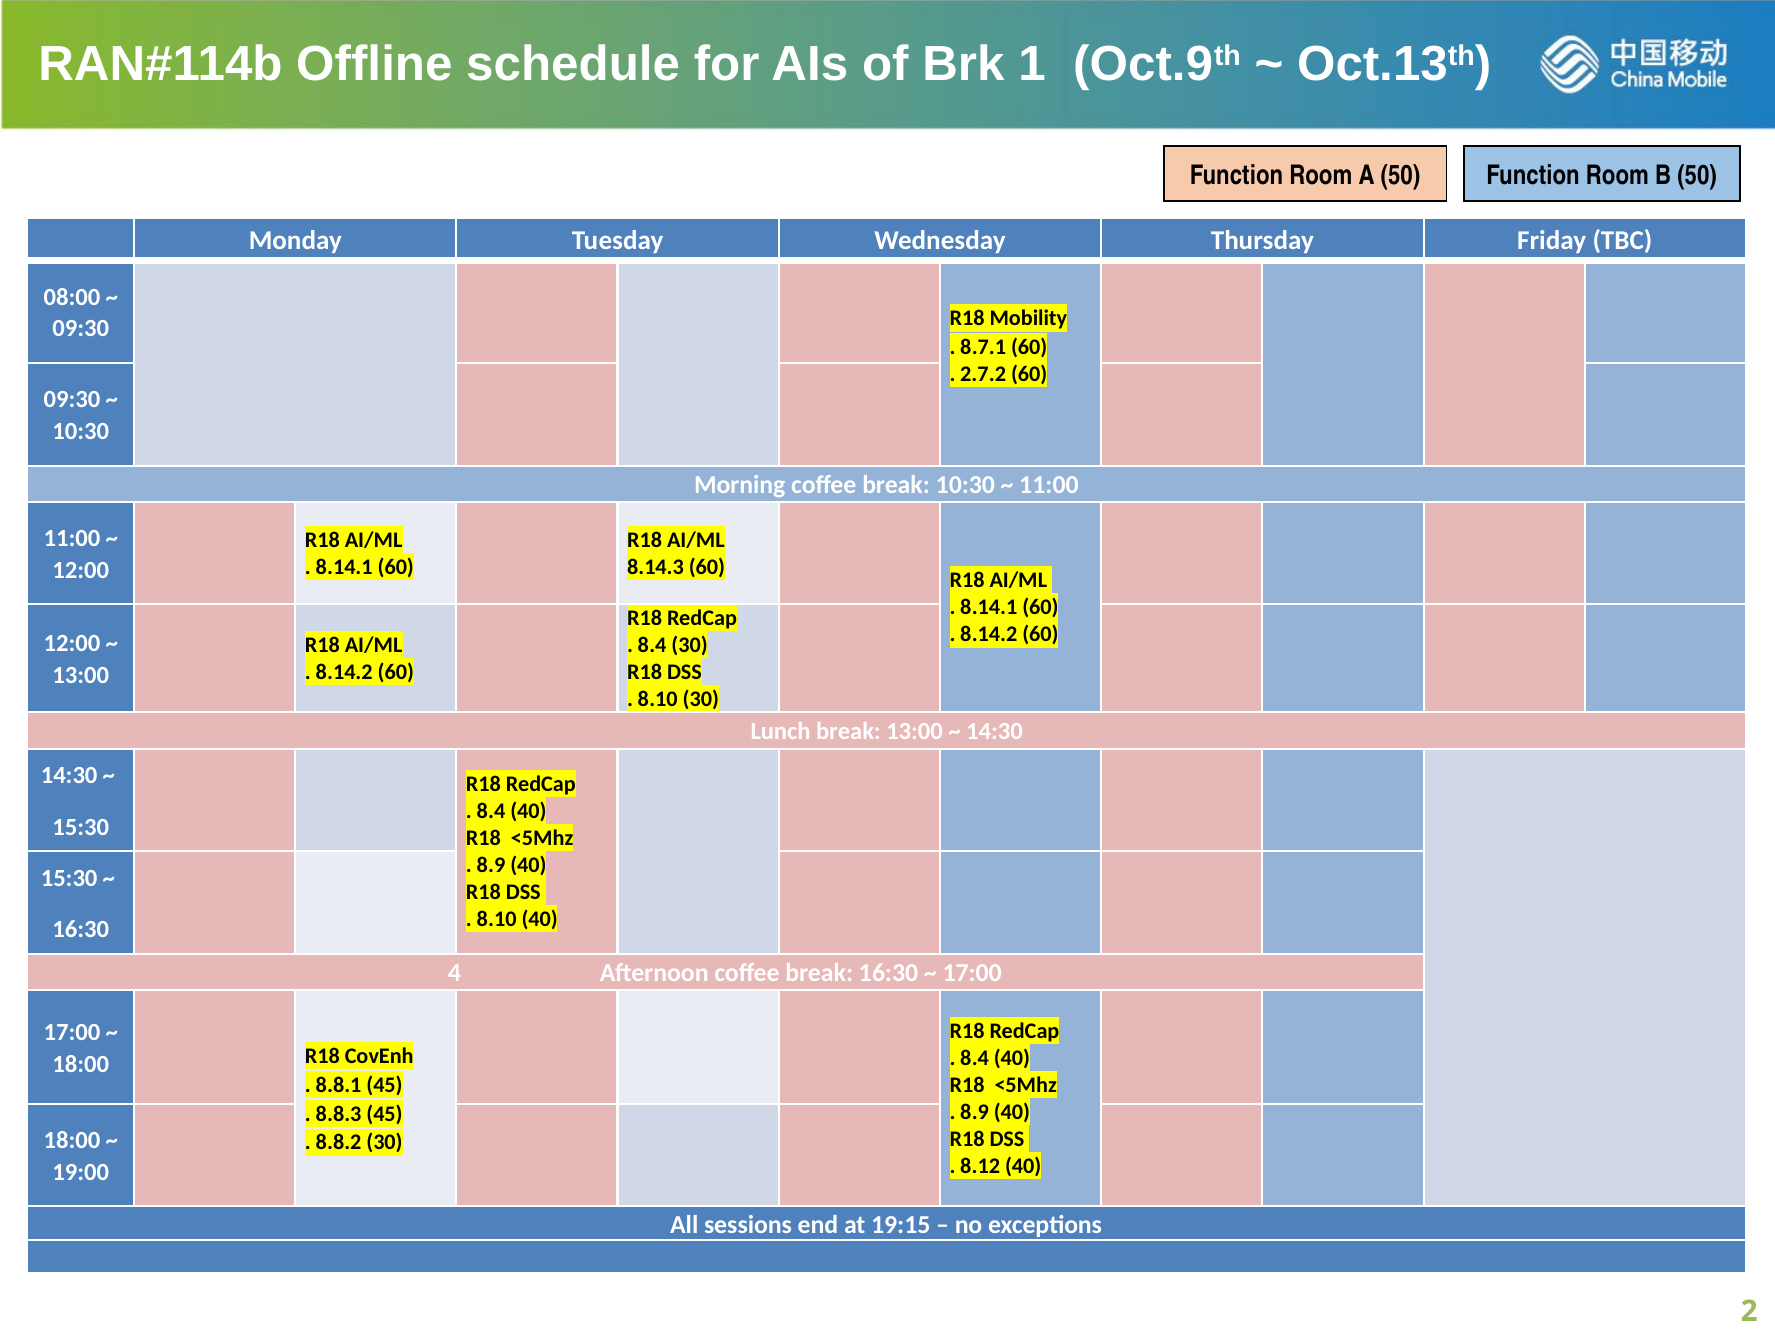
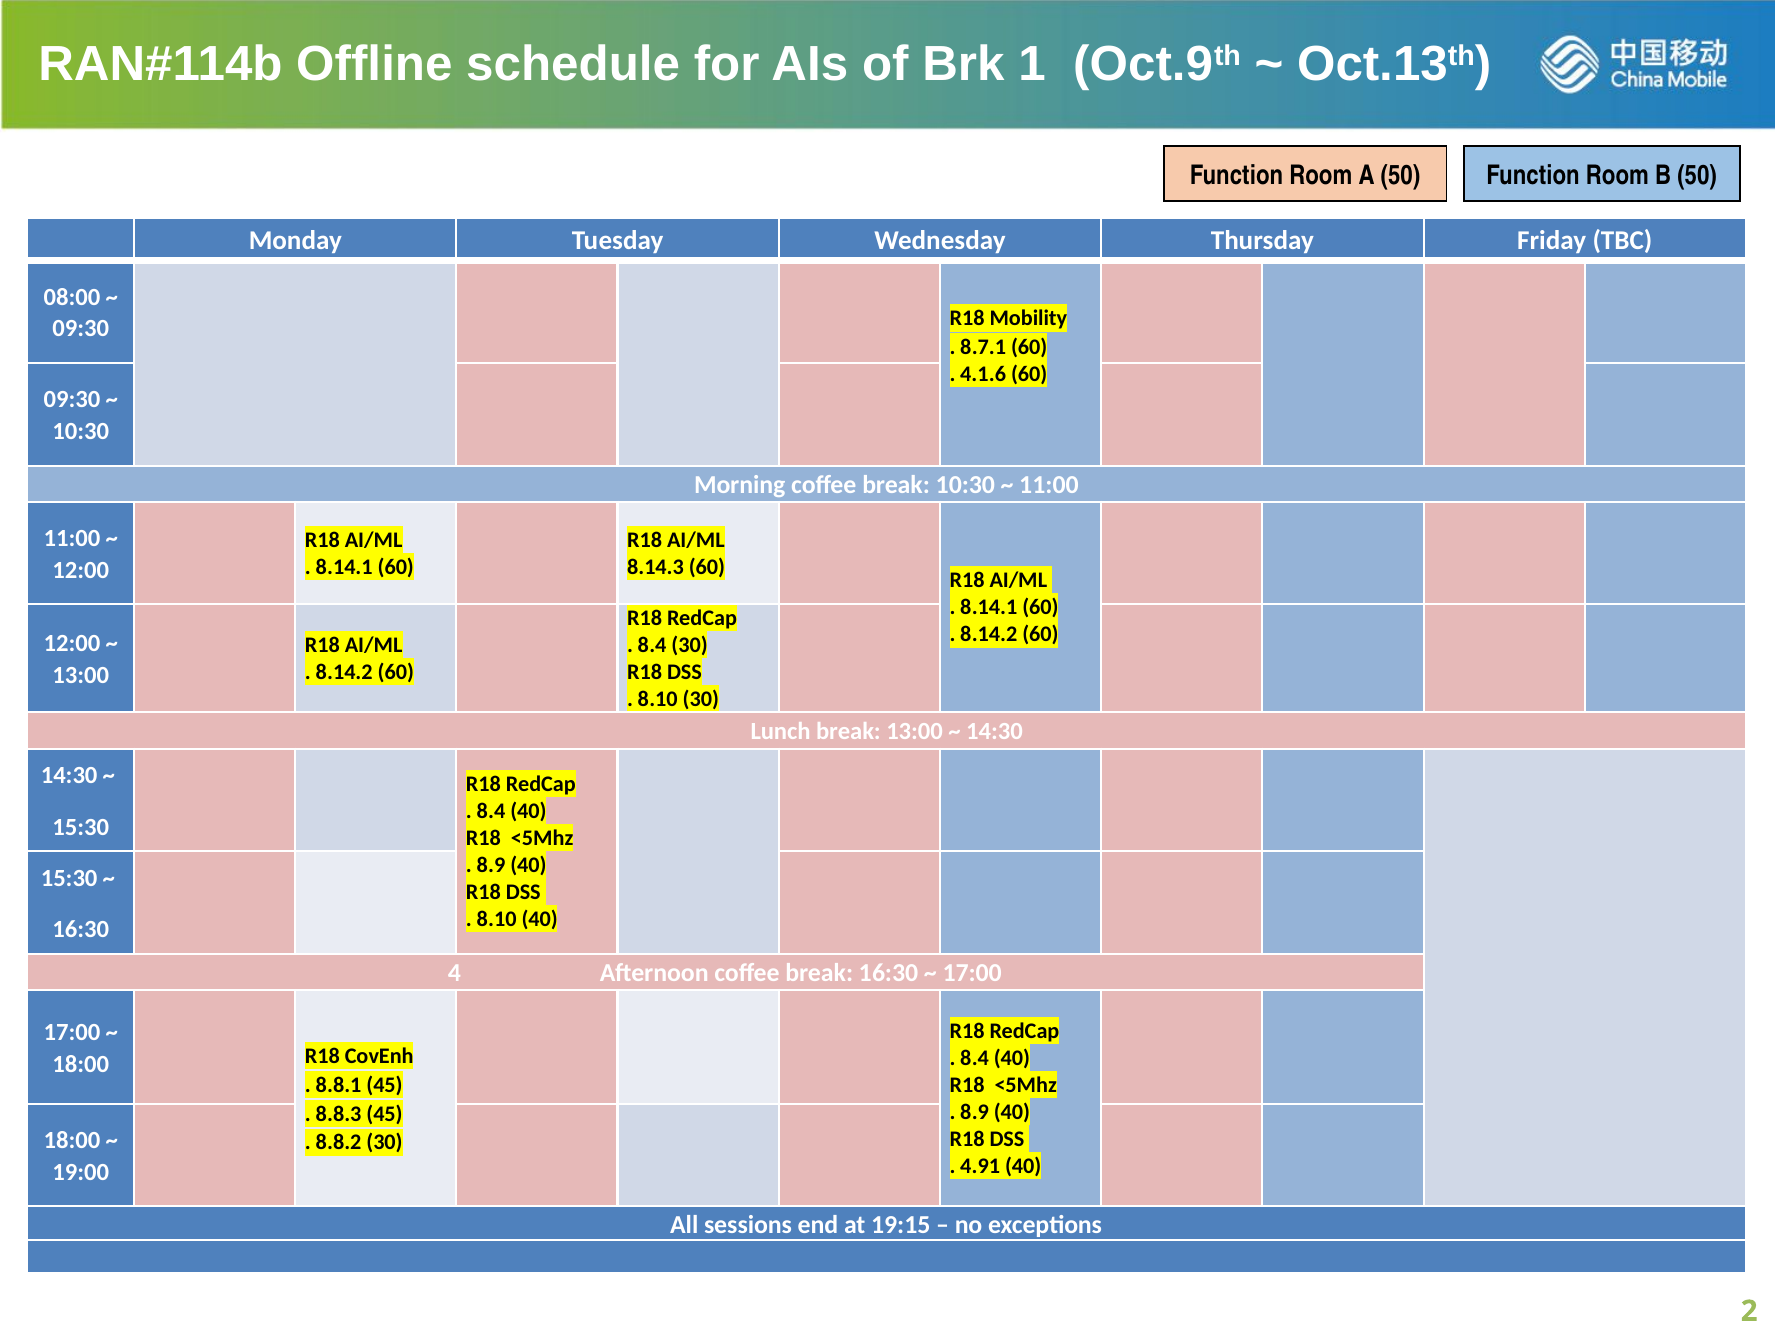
2.7.2: 2.7.2 -> 4.1.6 (983, 374)
8.12: 8.12 -> 4.91 (980, 1166)
